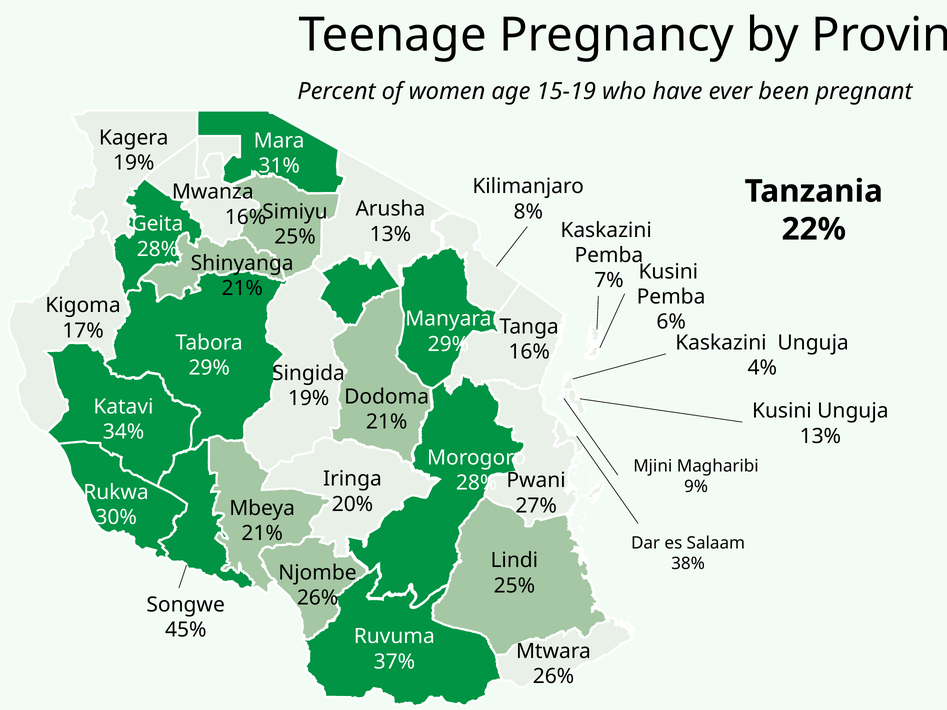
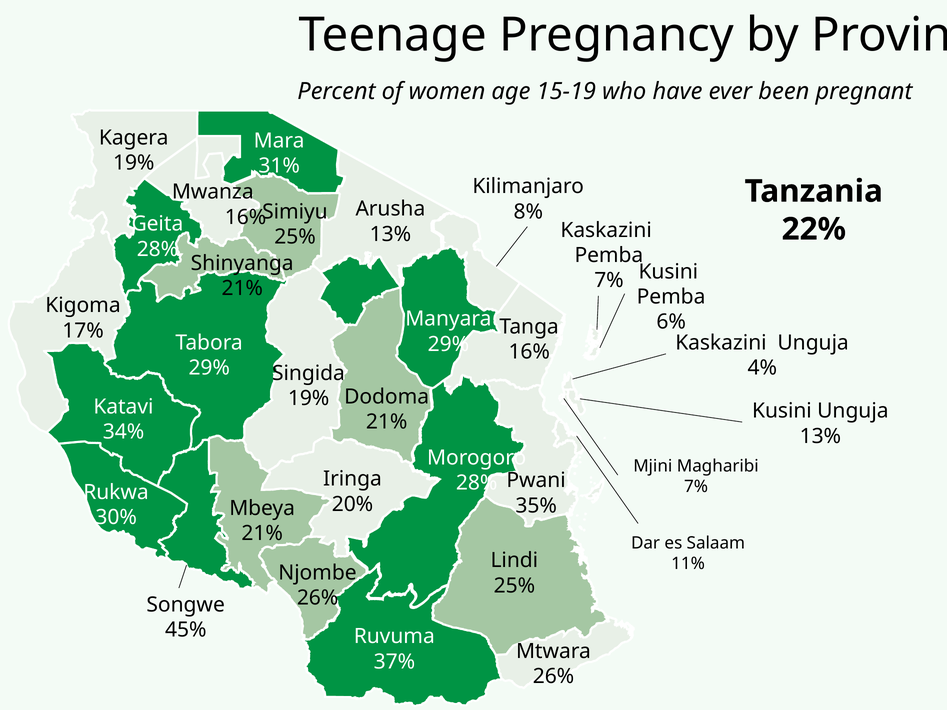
9%: 9% -> 7% (696, 487)
27%: 27% -> 35% (536, 506)
38%: 38% -> 11% (688, 564)
